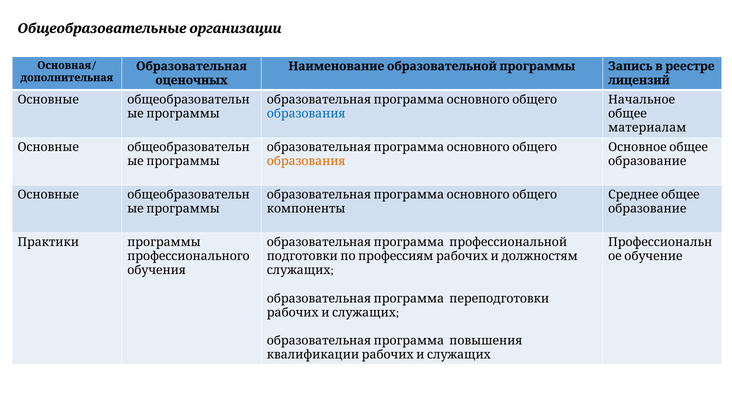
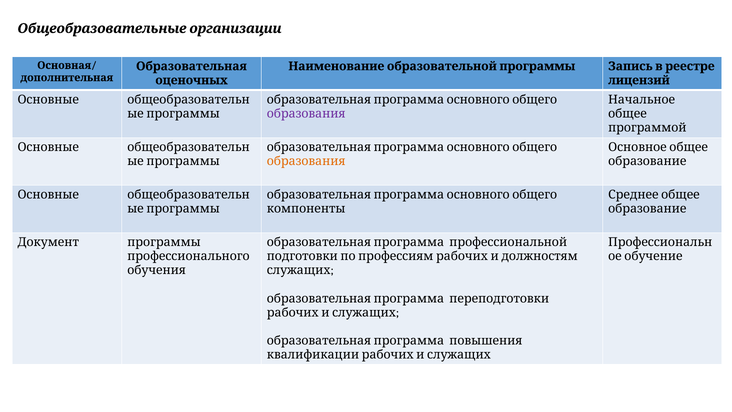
образования colour: blue -> purple (306, 114)
материалам: материалам -> программой (647, 128)
Практики: Практики -> Документ (48, 242)
